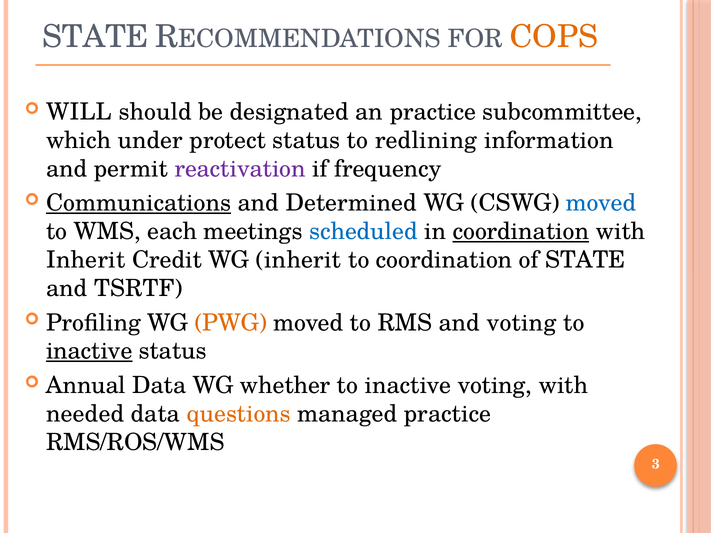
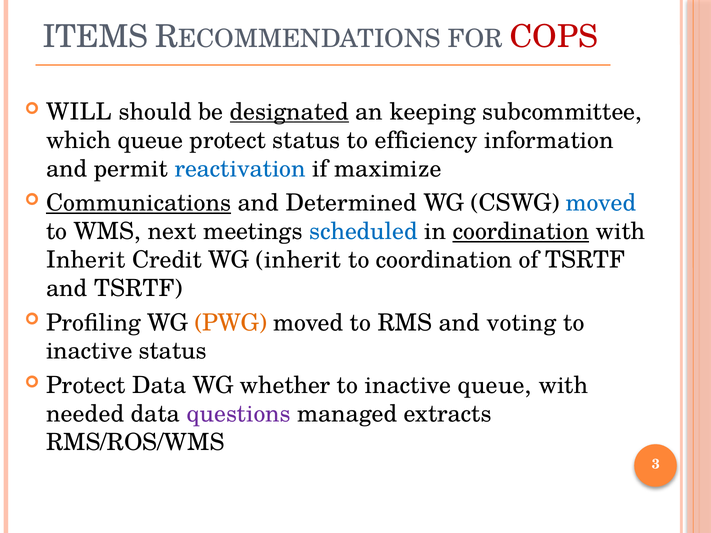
STATE: STATE -> ITEMS (95, 37)
COPS colour: orange -> red (554, 37)
designated underline: none -> present (289, 112)
an practice: practice -> keeping (433, 112)
which under: under -> queue (150, 140)
redlining: redlining -> efficiency (426, 140)
reactivation colour: purple -> blue (240, 169)
frequency: frequency -> maximize (388, 169)
each: each -> next (172, 232)
of STATE: STATE -> TSRTF (585, 260)
inactive underline: present -> none (89, 351)
Annual: Annual -> Protect (86, 386)
inactive voting: voting -> queue (495, 386)
questions colour: orange -> purple (239, 414)
managed practice: practice -> extracts (448, 414)
